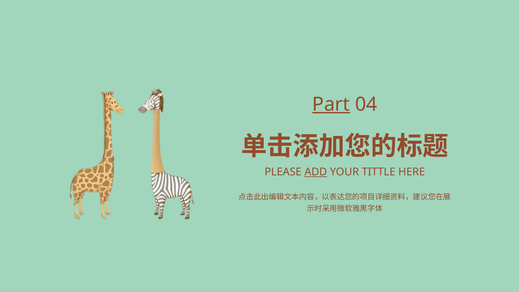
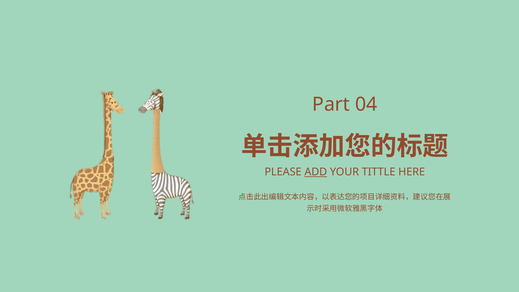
Part underline: present -> none (331, 104)
